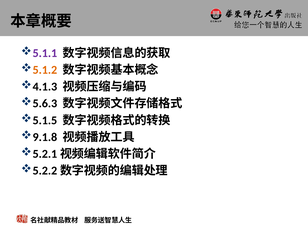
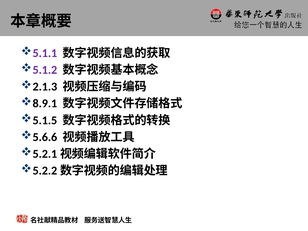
5.1.2 colour: orange -> purple (45, 70)
4.1.3: 4.1.3 -> 2.1.3 (45, 87)
5.6.3: 5.6.3 -> 8.9.1 (45, 104)
9.1.8: 9.1.8 -> 5.6.6 (45, 137)
